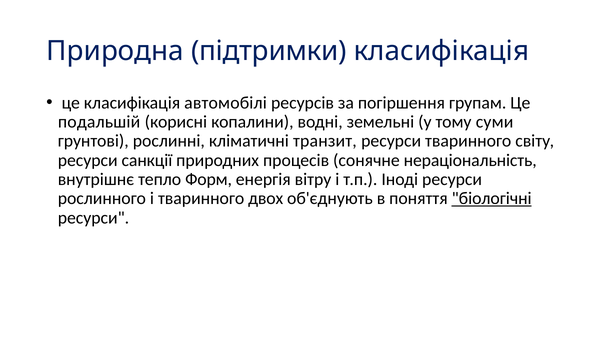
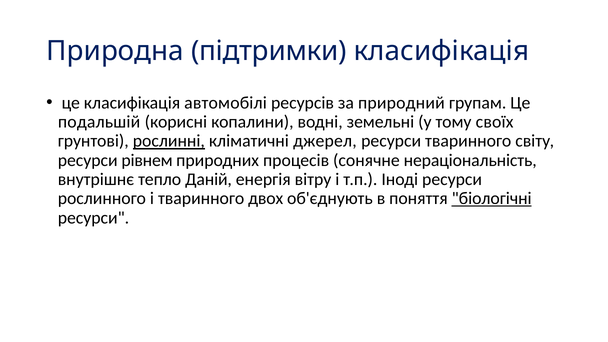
погіршення: погіршення -> природний (401, 103)
суми: суми -> своїх (495, 122)
рослинні underline: none -> present (169, 141)
транзит: транзит -> джерел (325, 141)
санкції: санкції -> рівнем (147, 160)
Форм: Форм -> Даній (209, 179)
